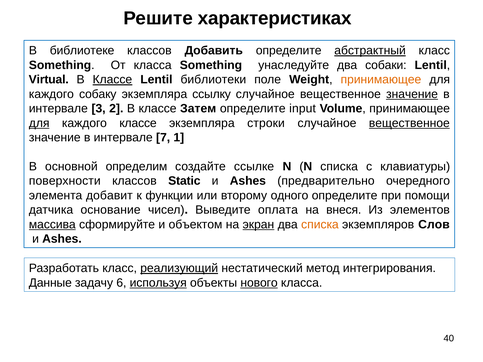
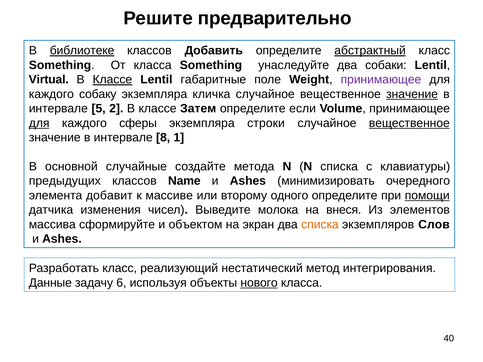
характеристиках: характеристиках -> предварительно (275, 18)
библиотеке underline: none -> present (82, 51)
библиотеки: библиотеки -> габаритные (213, 80)
принимающее colour: orange -> purple (381, 80)
ссылку: ссылку -> кличка (211, 94)
3: 3 -> 5 (99, 109)
input: input -> если (303, 109)
каждого классе: классе -> сферы (138, 123)
7: 7 -> 8 (163, 138)
определим: определим -> случайные (136, 167)
ссылке: ссылке -> метода (254, 167)
поверхности: поверхности -> предыдущих (65, 181)
Static: Static -> Name (184, 181)
предварительно: предварительно -> минимизировать (326, 181)
функции: функции -> массиве (169, 196)
помощи underline: none -> present (427, 196)
основание: основание -> изменения (111, 210)
оплата: оплата -> молока (278, 210)
массива underline: present -> none (52, 225)
экран underline: present -> none (258, 225)
реализующий underline: present -> none (179, 268)
используя underline: present -> none (158, 283)
